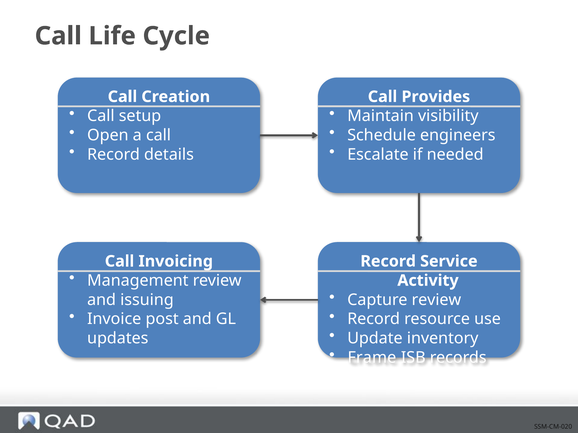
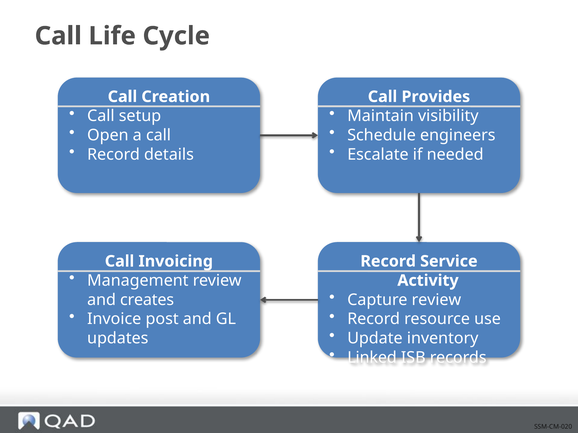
issuing: issuing -> creates (147, 300)
Frame: Frame -> Linked (372, 358)
